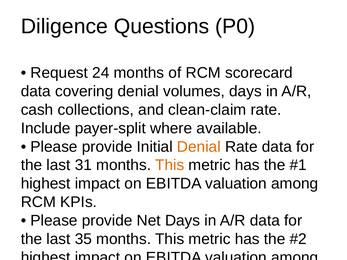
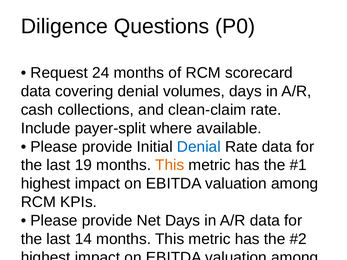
Denial colour: orange -> blue (199, 147)
31: 31 -> 19 (83, 165)
35: 35 -> 14 (83, 239)
